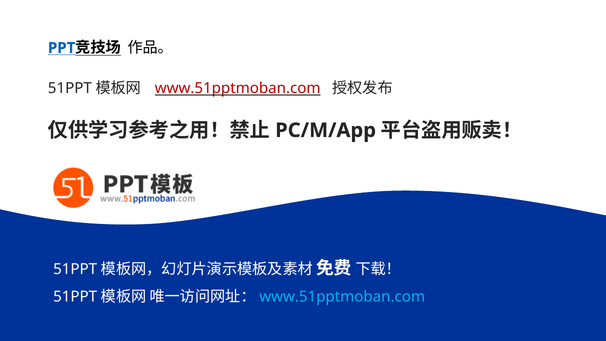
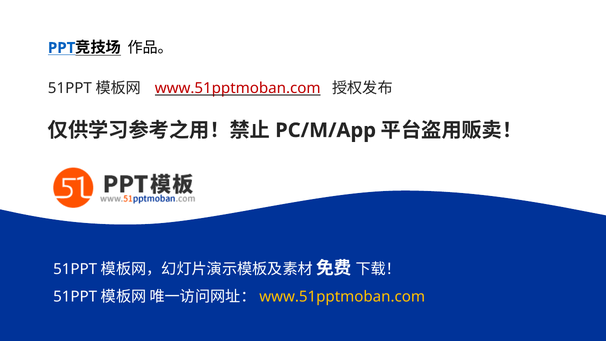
www.51pptmoban.com colour: light blue -> yellow (342, 297)
